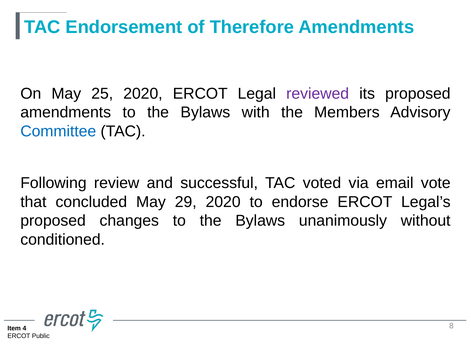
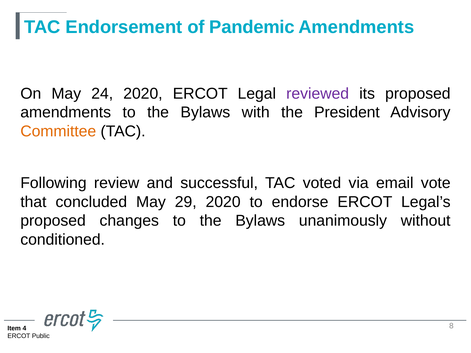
Therefore: Therefore -> Pandemic (252, 27)
25: 25 -> 24 (102, 94)
Members: Members -> President (347, 113)
Committee colour: blue -> orange (58, 131)
